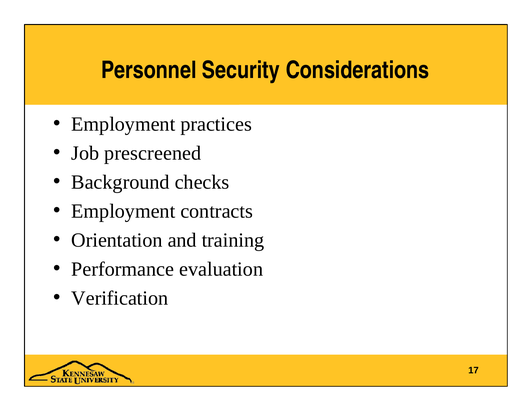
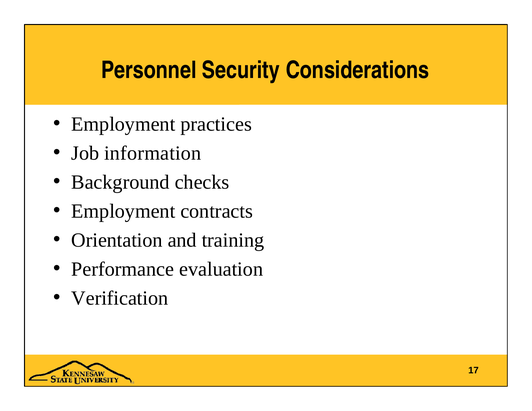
prescreened: prescreened -> information (153, 153)
